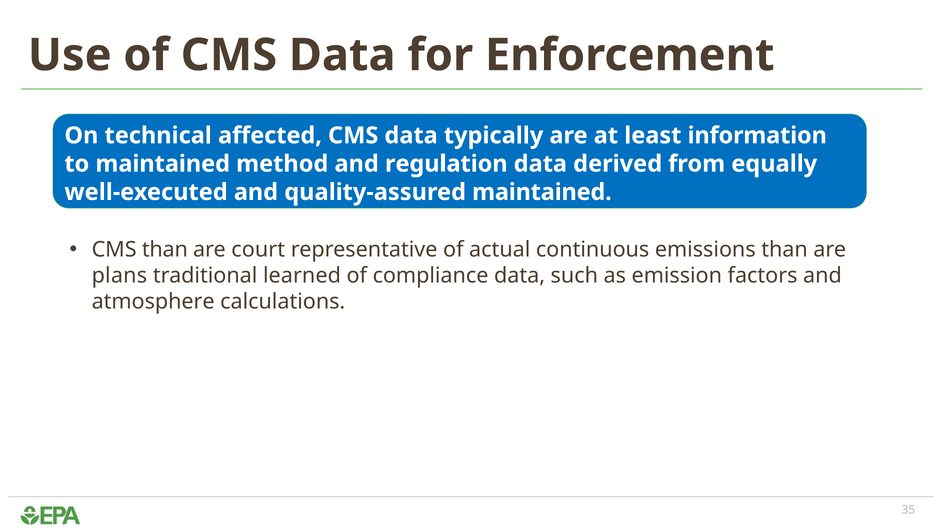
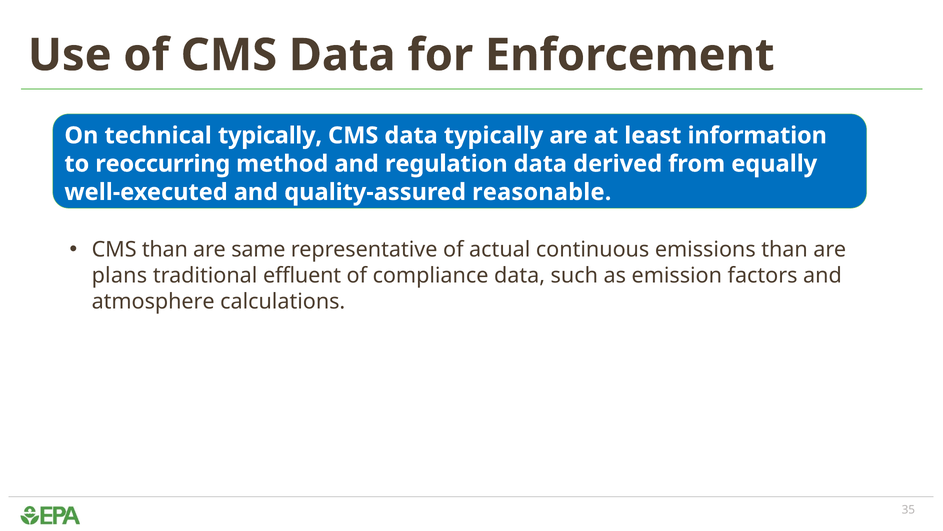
technical affected: affected -> typically (270, 135)
to maintained: maintained -> reoccurring (163, 164)
quality-assured maintained: maintained -> reasonable (542, 192)
court: court -> same (258, 249)
learned: learned -> effluent (302, 275)
